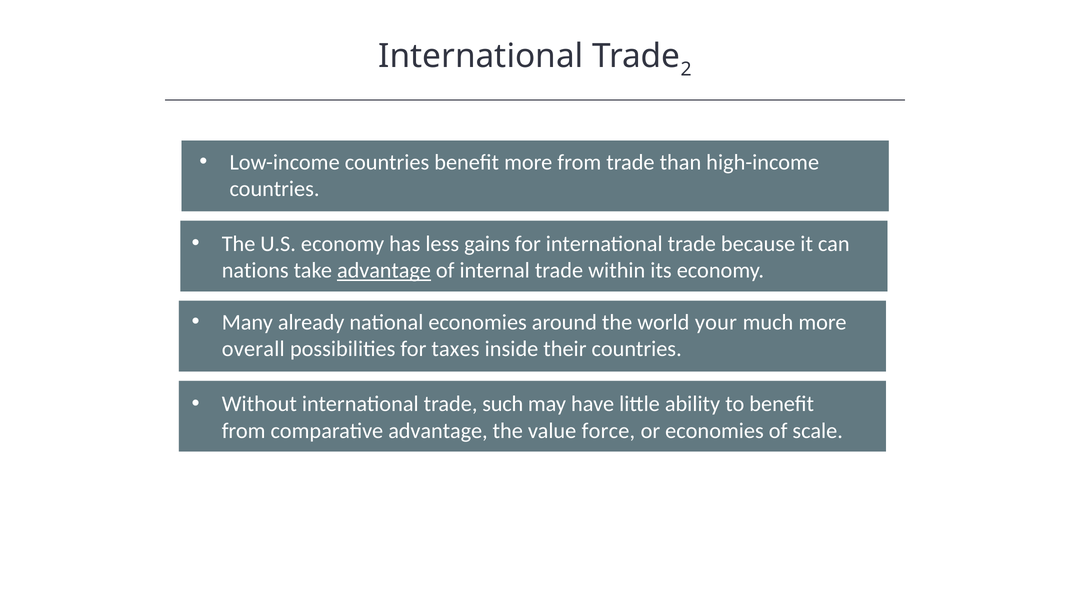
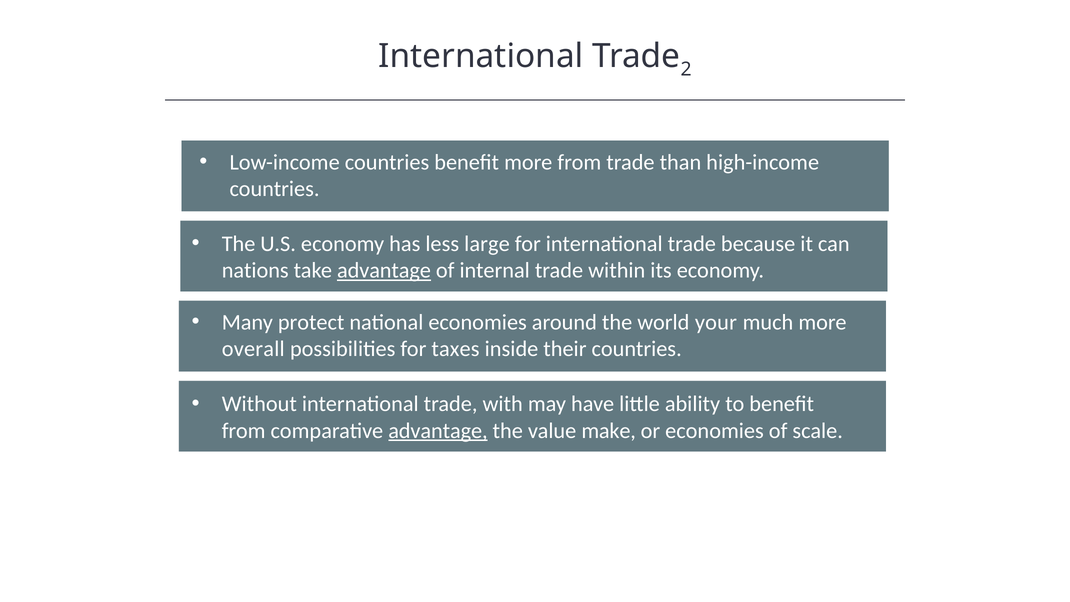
gains: gains -> large (487, 244)
already: already -> protect (311, 322)
such: such -> with (503, 404)
advantage underline: none -> present (438, 431)
force: force -> make (609, 431)
